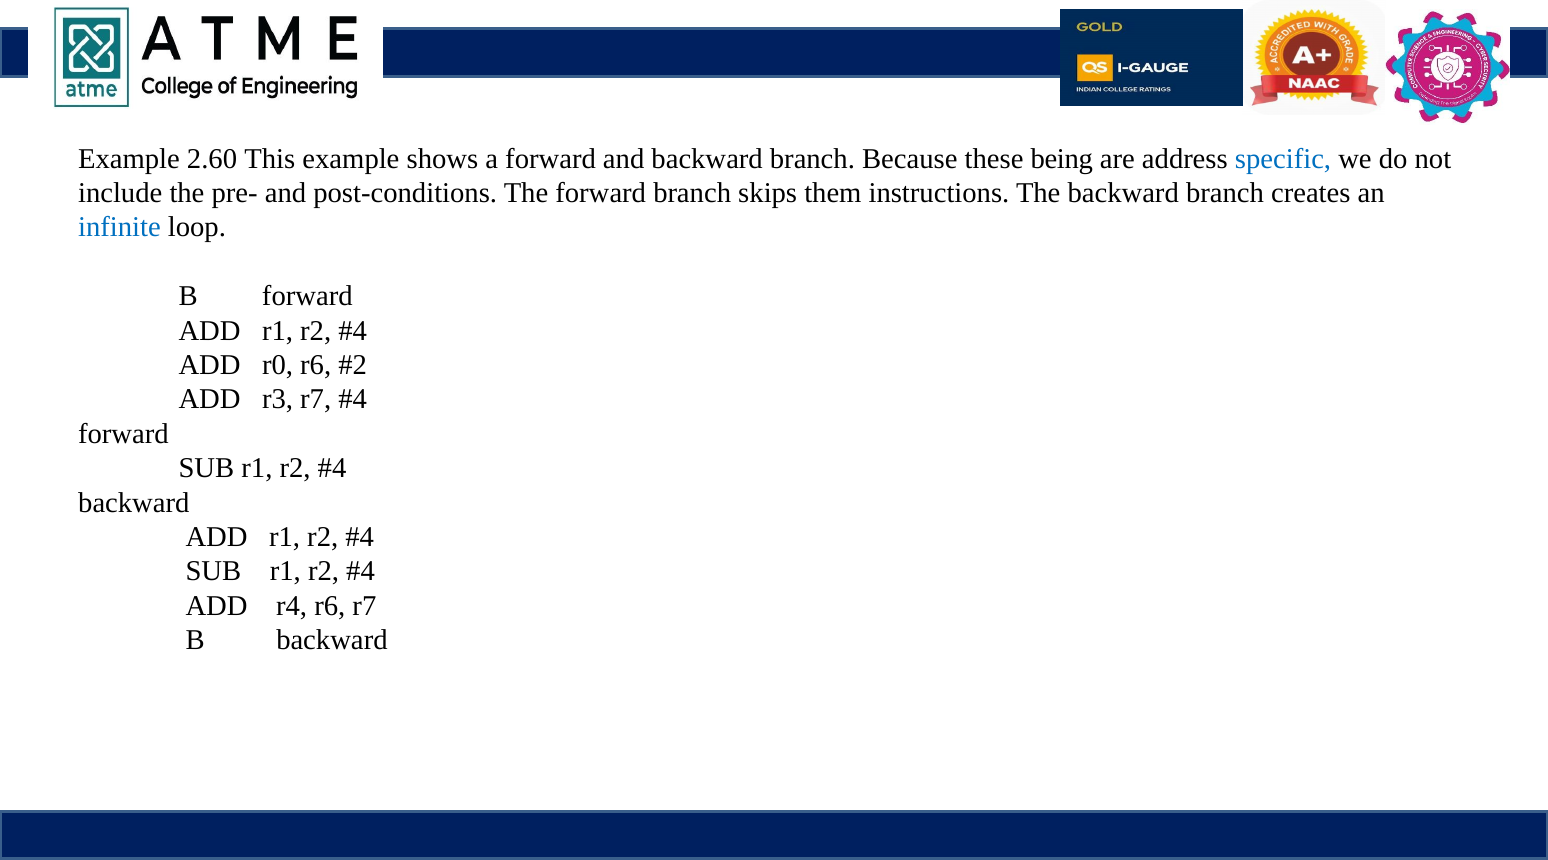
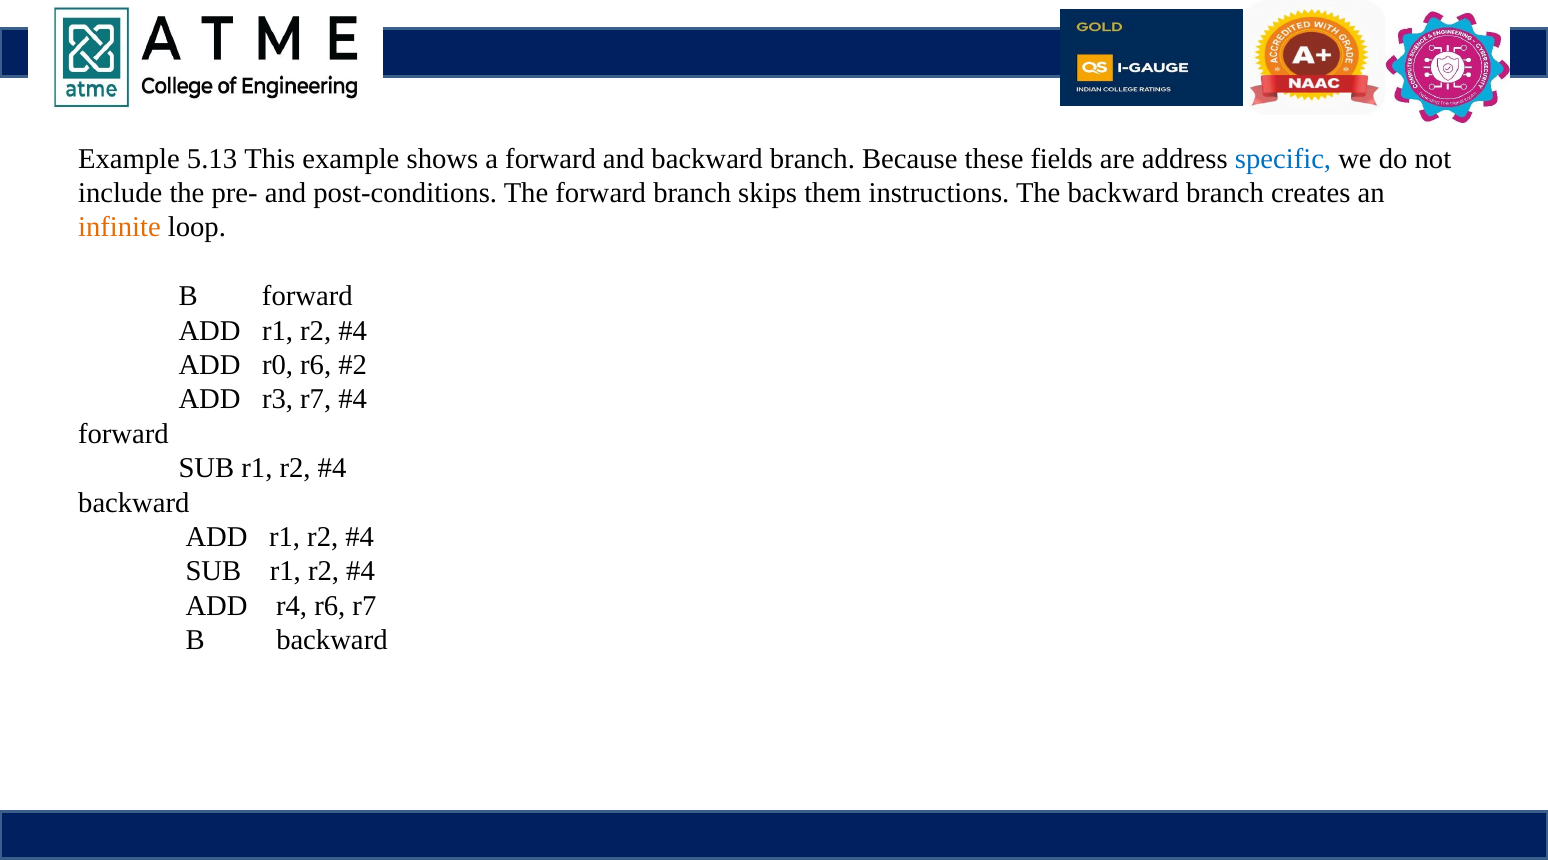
2.60: 2.60 -> 5.13 (212, 159)
being: being -> fields (1062, 159)
infinite colour: blue -> orange (119, 227)
